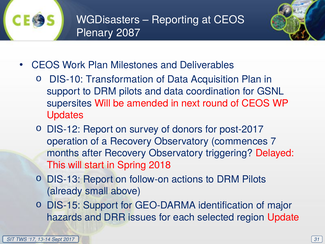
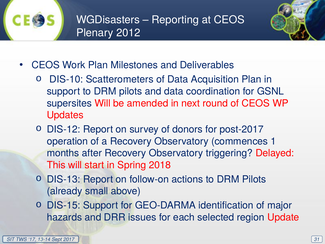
2087: 2087 -> 2012 (128, 33)
Transformation: Transformation -> Scatterometers (120, 79)
7: 7 -> 1 (273, 141)
